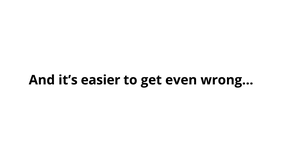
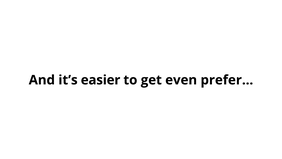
wrong…: wrong… -> prefer… (227, 80)
